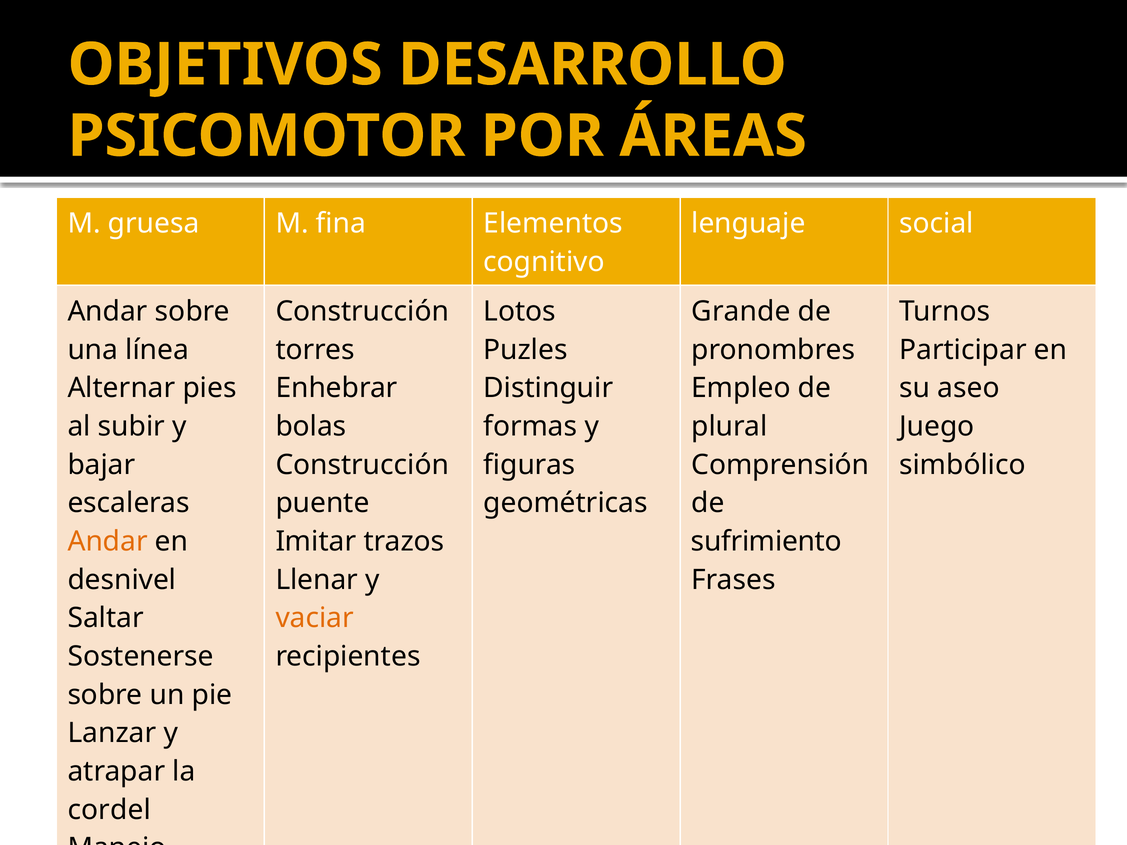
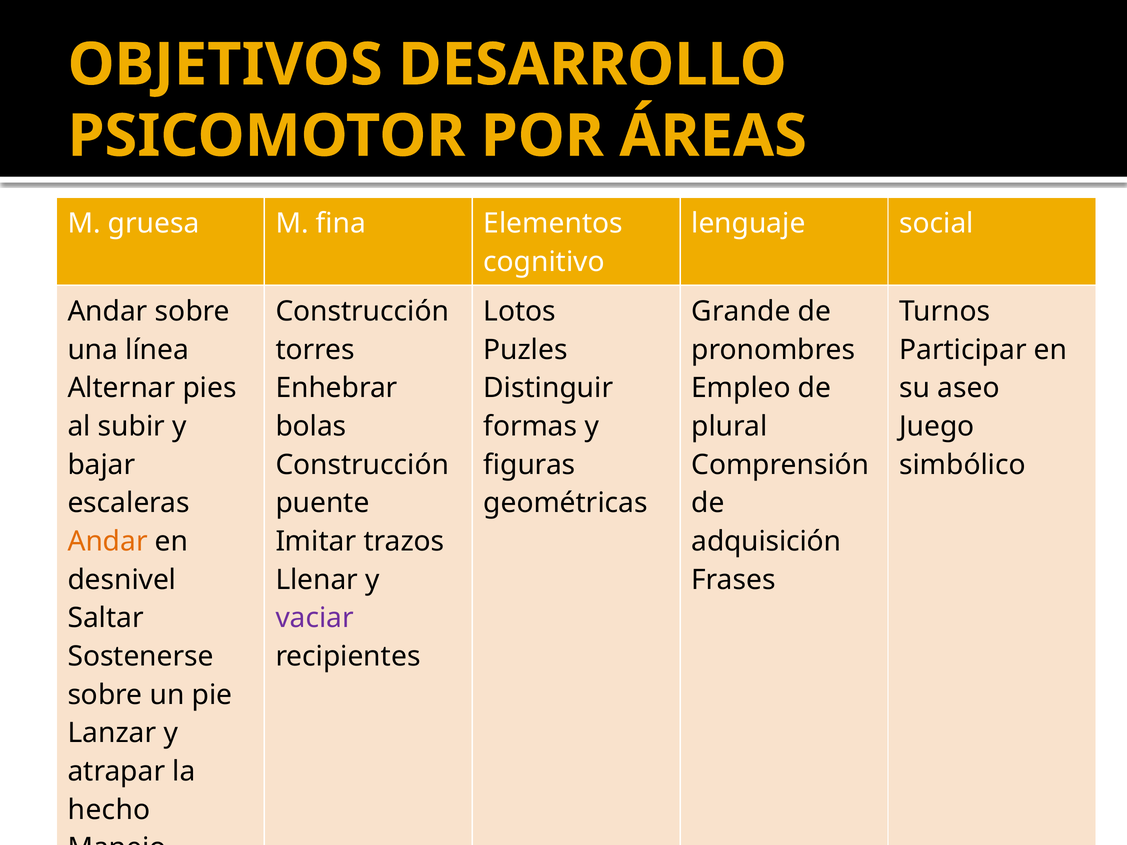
sufrimiento: sufrimiento -> adquisición (766, 542)
vaciar colour: orange -> purple (315, 618)
cordel: cordel -> hecho (109, 810)
